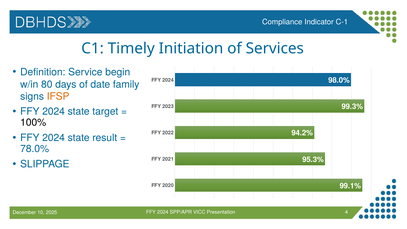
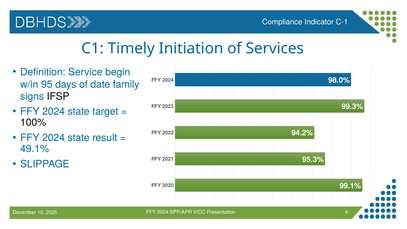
80: 80 -> 95 (47, 84)
IFSP colour: orange -> black (58, 97)
78.0%: 78.0% -> 49.1% (35, 149)
